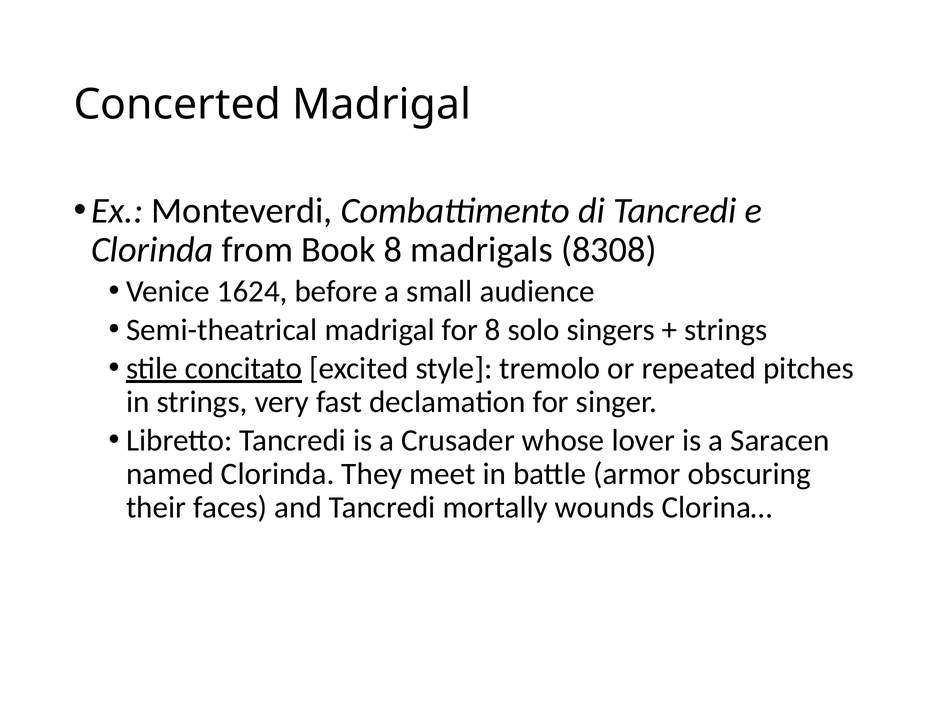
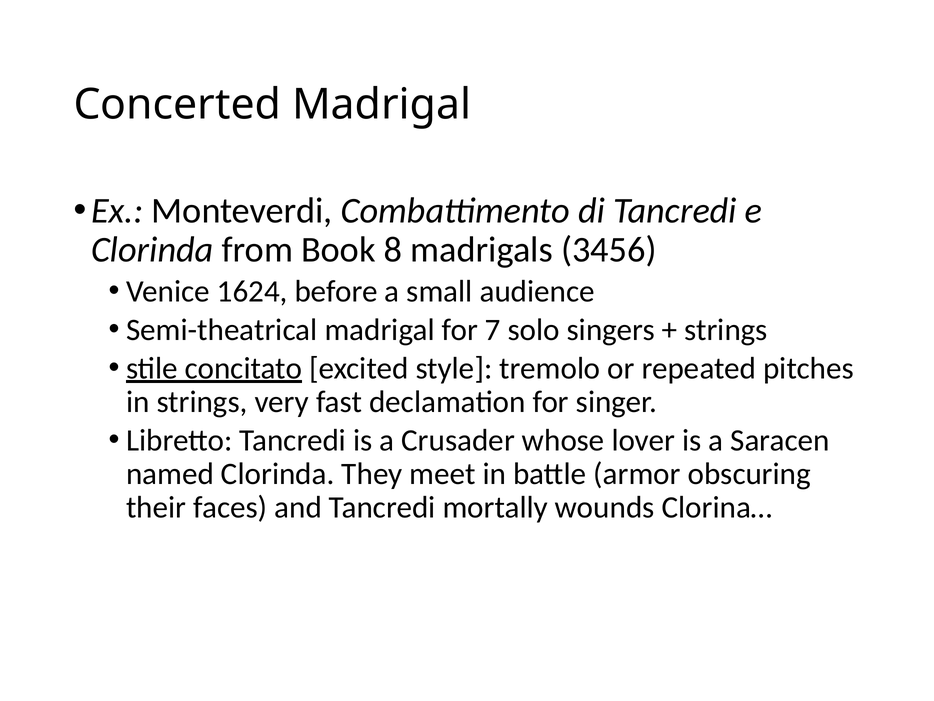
8308: 8308 -> 3456 (609, 250)
for 8: 8 -> 7 (493, 330)
